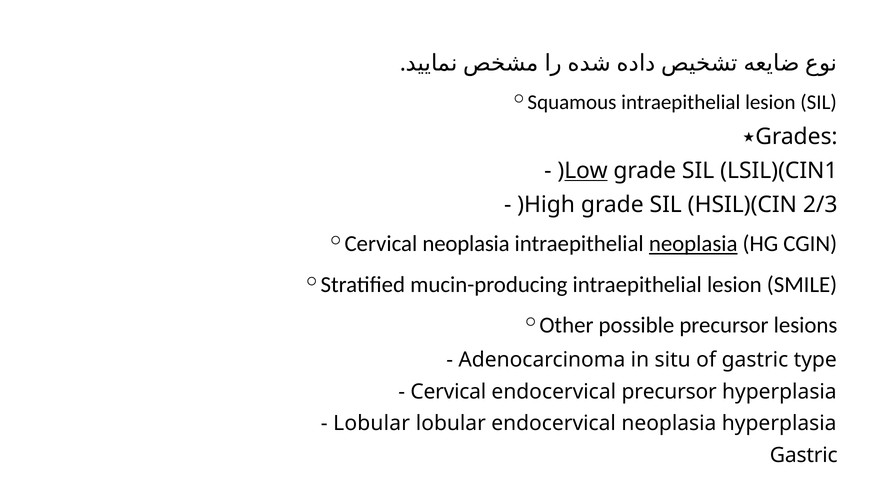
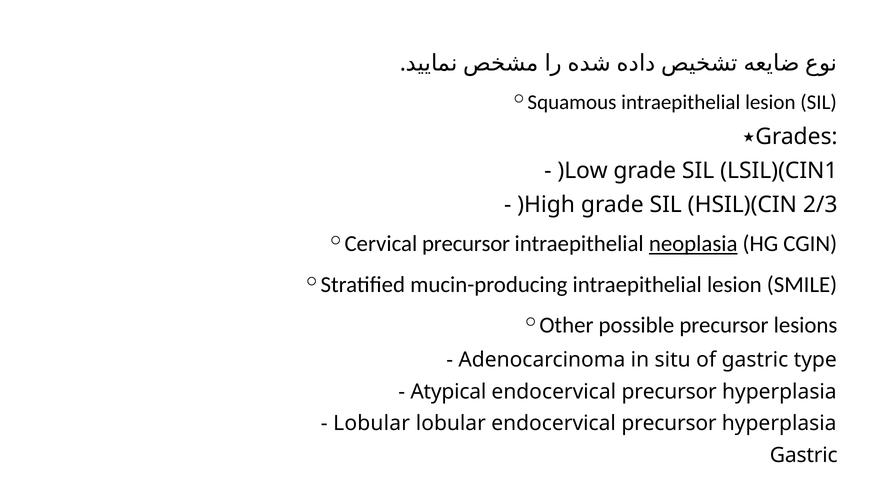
Low underline: present -> none (586, 171)
Cervical neoplasia: neoplasia -> precursor (466, 244)
Cervical: Cervical -> Atypical (448, 391)
lobular endocervical neoplasia: neoplasia -> precursor (669, 423)
